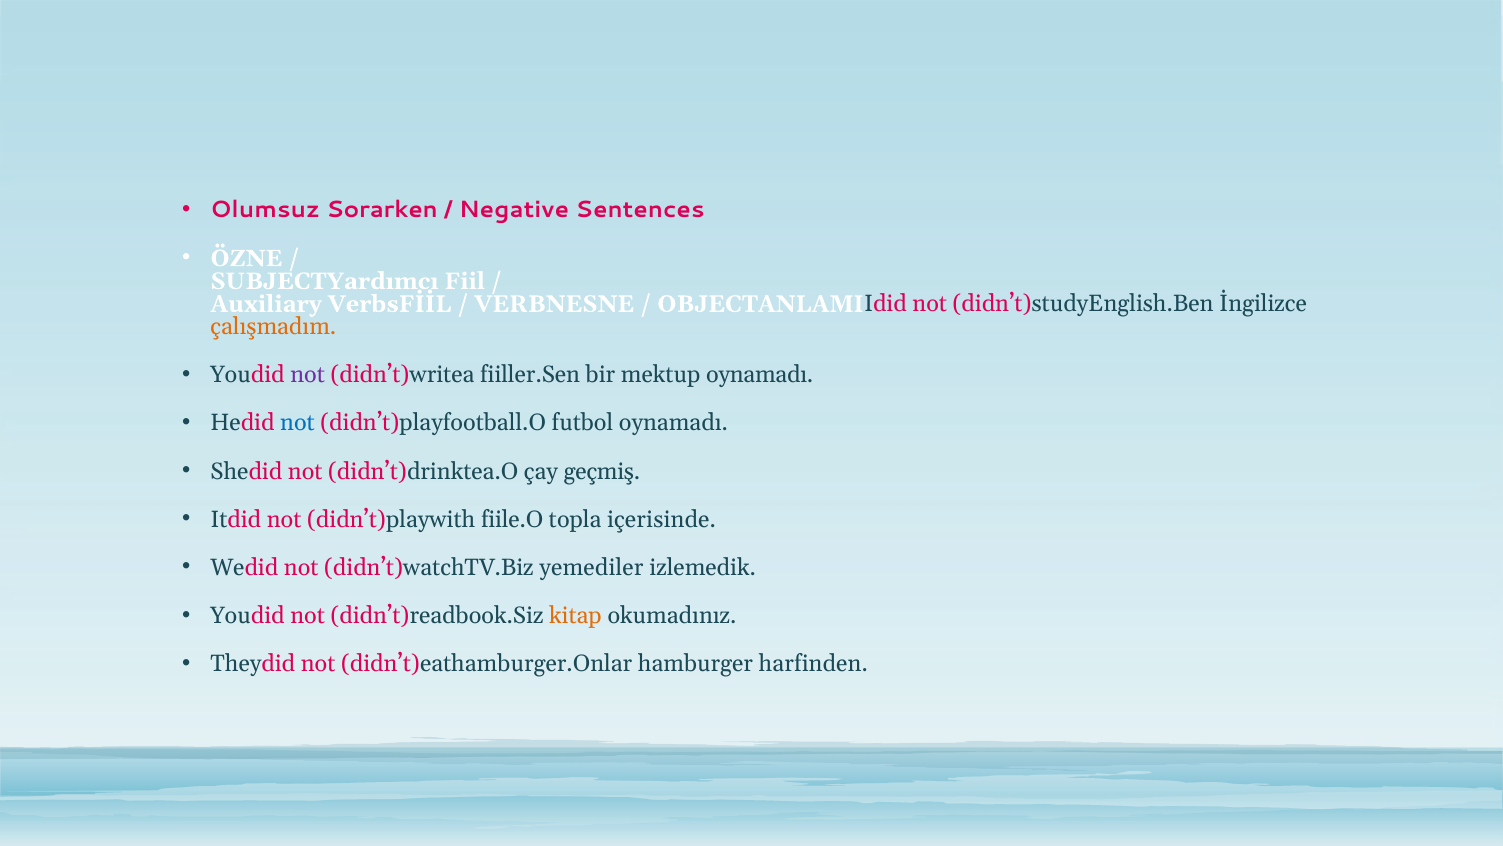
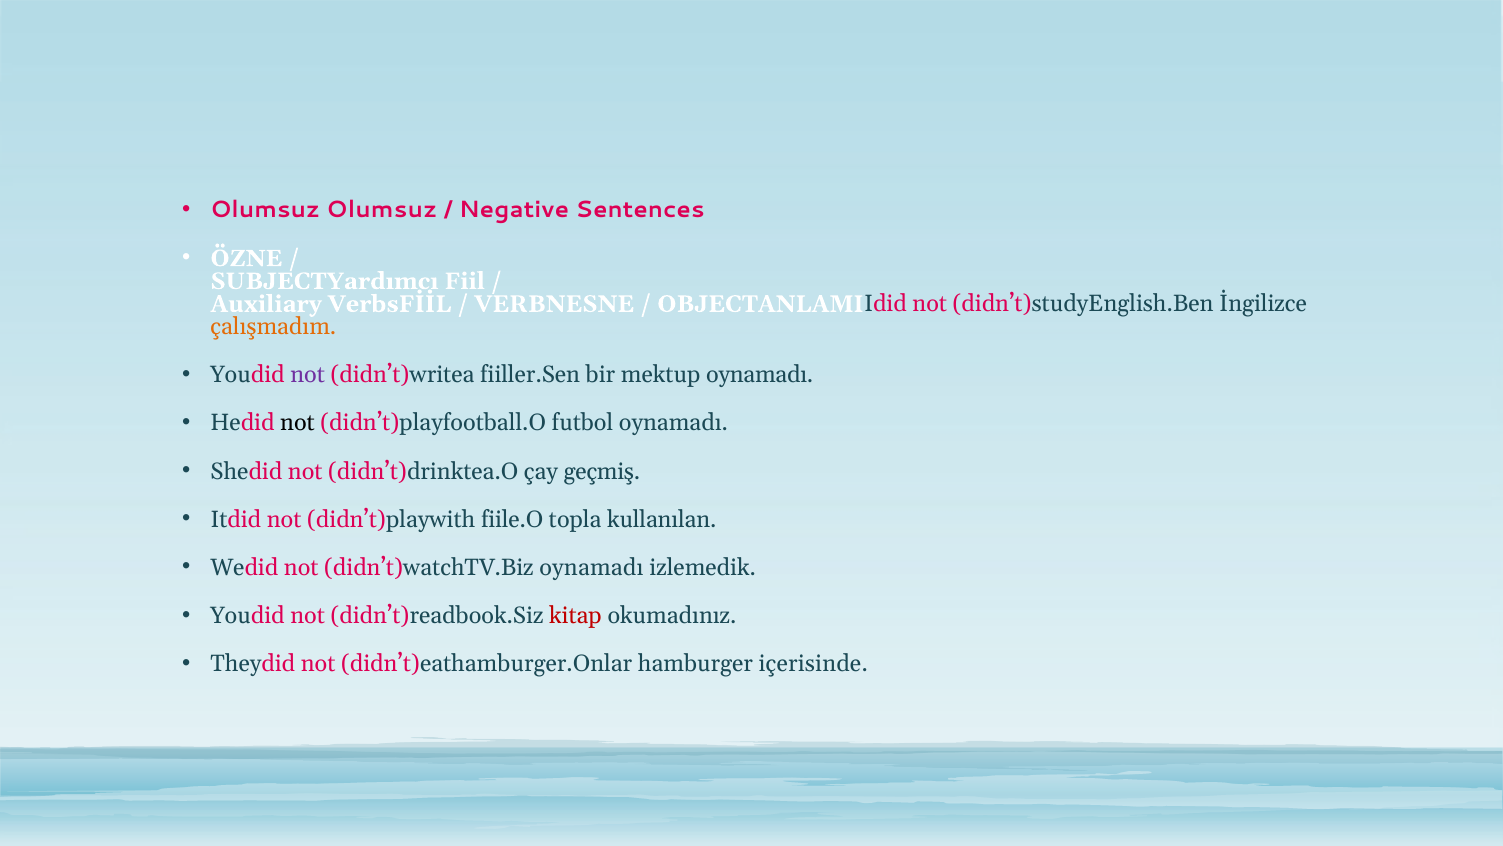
Olumsuz Sorarken: Sorarken -> Olumsuz (382, 210)
not colour: blue -> black (298, 423)
içerisinde: içerisinde -> kullanılan (662, 519)
didn’t)watchTV.Biz yemediler: yemediler -> oynamadı (591, 567)
kitap colour: orange -> red (575, 616)
harfinden: harfinden -> içerisinde (813, 664)
